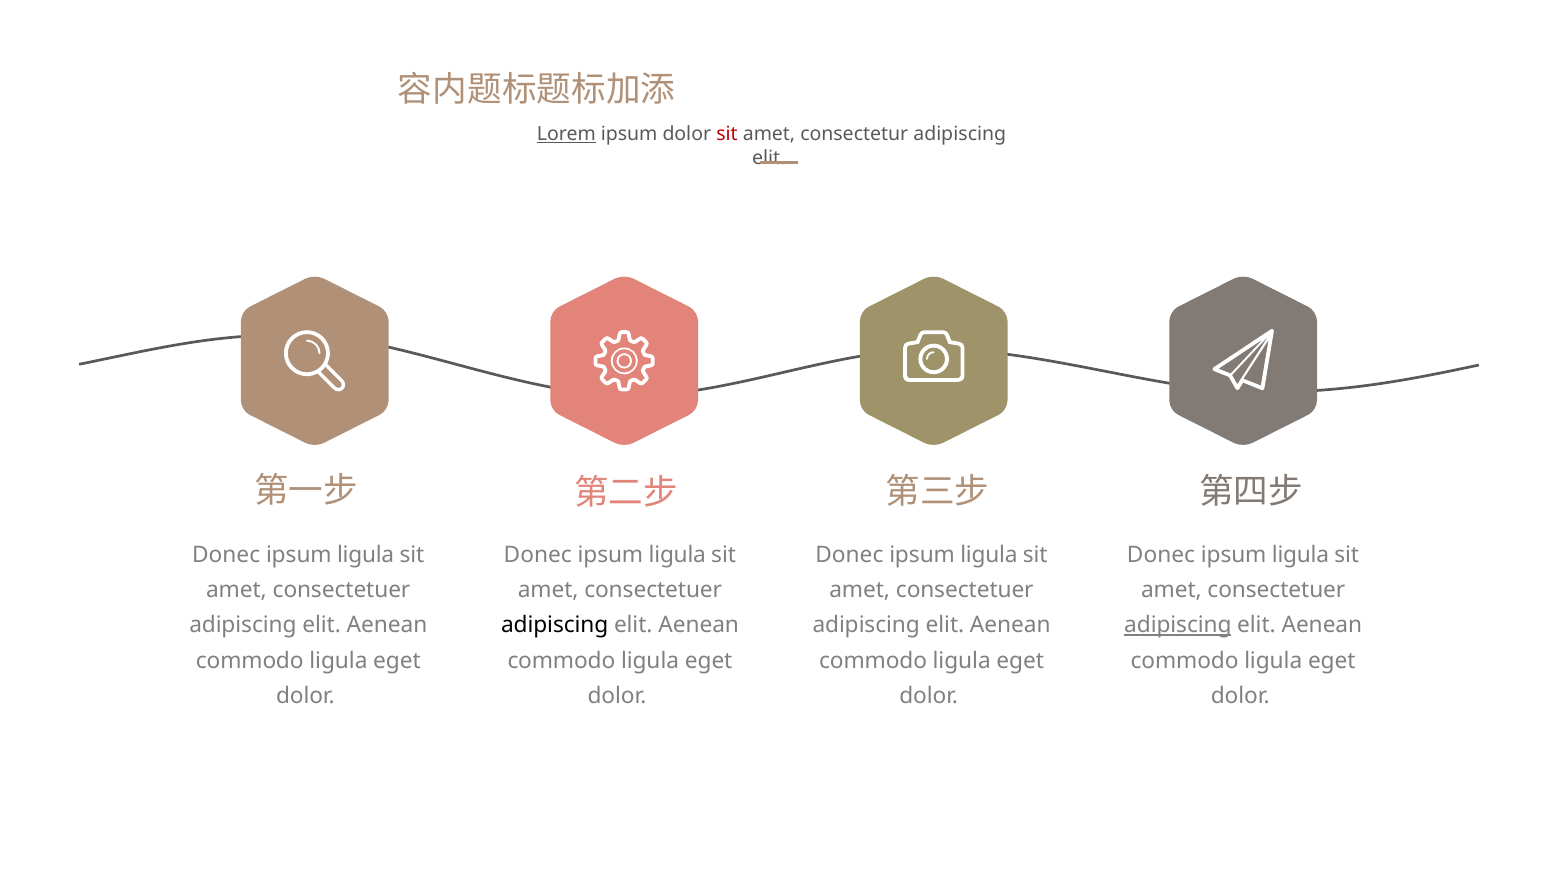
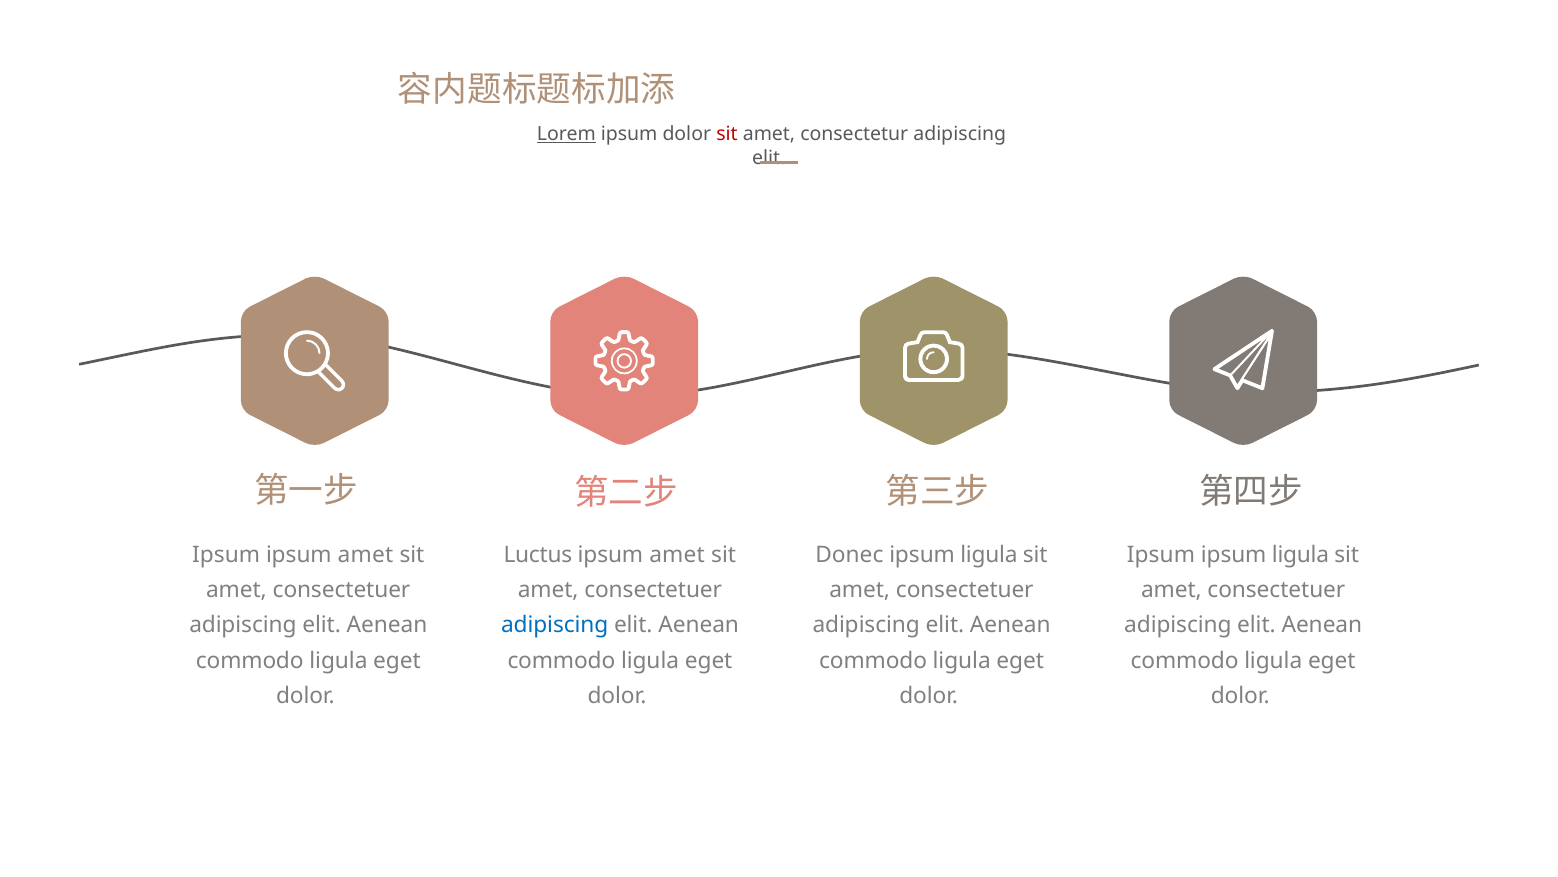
Donec: Donec -> Ipsum (226, 554)
ligula: ligula -> amet (365, 554)
Donec: Donec -> Luctus (538, 554)
ligula: ligula -> amet (677, 554)
Donec: Donec -> Ipsum (1161, 554)
adipiscing colour: black -> blue (555, 625)
adipiscing underline: present -> none (1178, 625)
